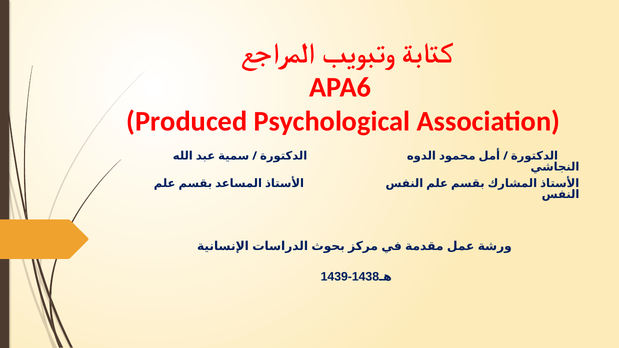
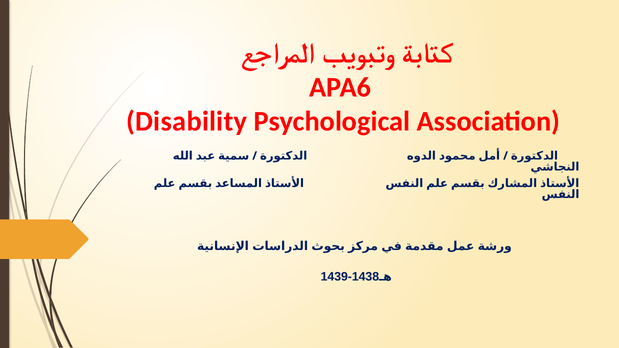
Produced: Produced -> Disability (187, 121)
